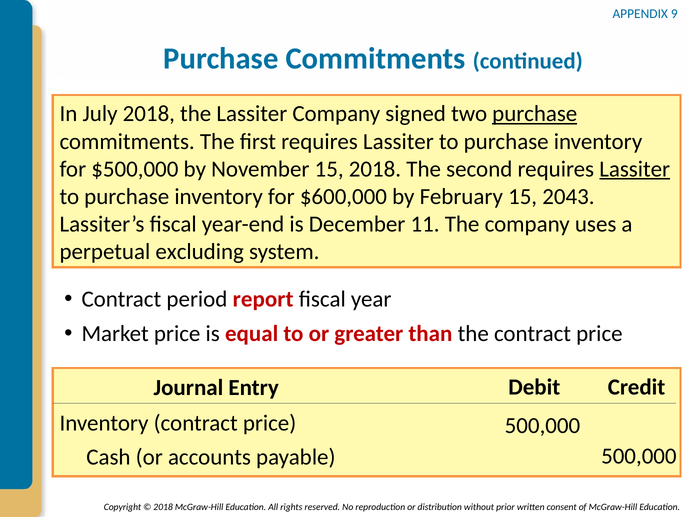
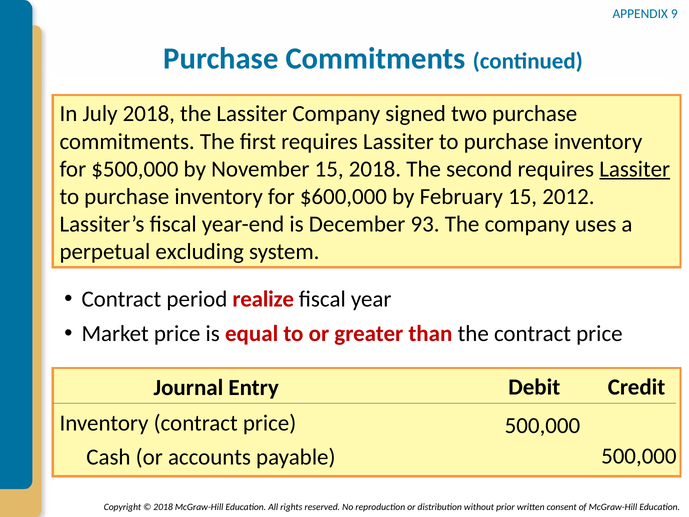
purchase underline: present -> none (535, 114)
2043: 2043 -> 2012 (568, 197)
11: 11 -> 93 (425, 224)
report: report -> realize (263, 299)
